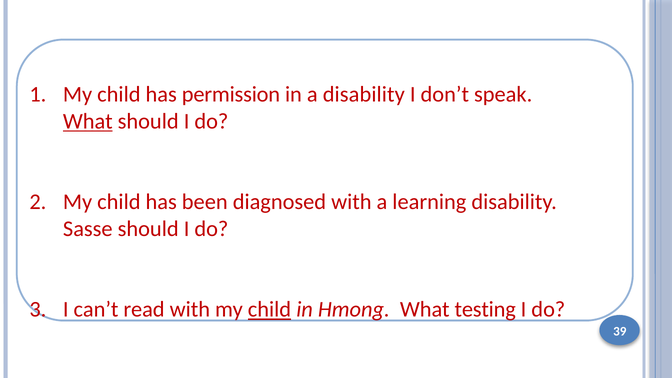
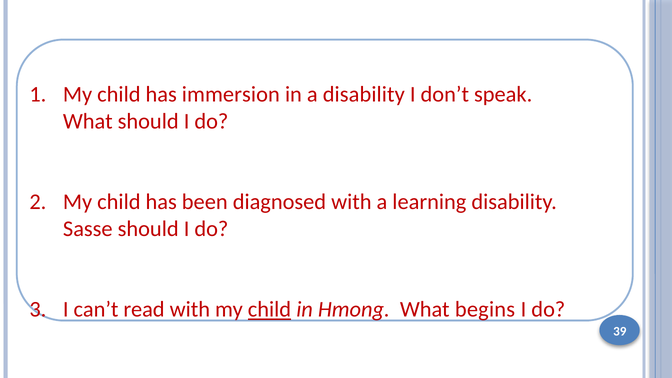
permission: permission -> immersion (231, 95)
What underline: present -> none (88, 121)
testing: testing -> begins (485, 310)
